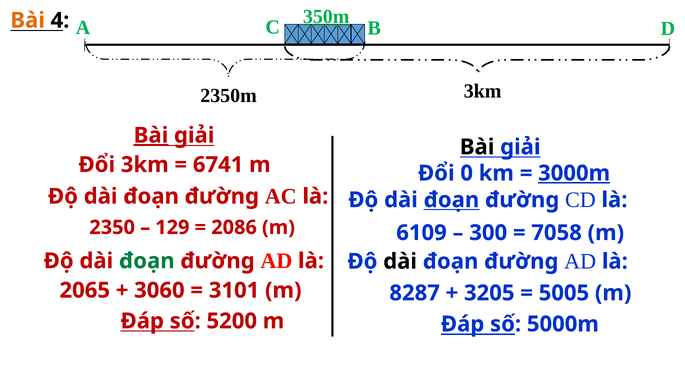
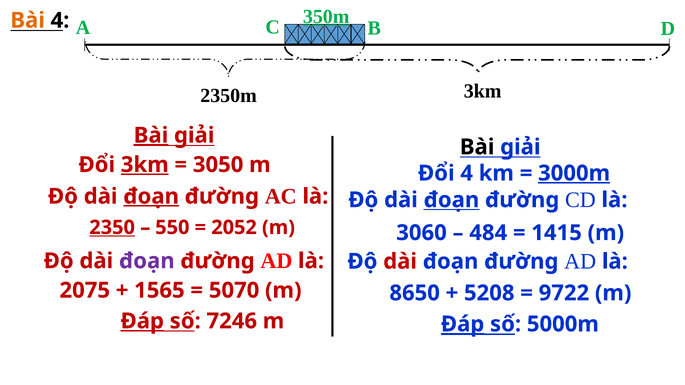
3km underline: none -> present (145, 165)
6741: 6741 -> 3050 (218, 165)
Đổi 0: 0 -> 4 (467, 173)
đoạn underline: none -> present (151, 197)
2350 underline: none -> present (112, 228)
129: 129 -> 550 (172, 228)
2086: 2086 -> 2052 (234, 228)
6109: 6109 -> 3060 (422, 233)
300: 300 -> 484 (488, 233)
7058: 7058 -> 1415 (557, 233)
đoạn colour: green -> purple (147, 261)
dài colour: black -> red (400, 262)
2065: 2065 -> 2075 (85, 291)
3060: 3060 -> 1565 (159, 291)
3101: 3101 -> 5070 (234, 291)
8287: 8287 -> 8650 (415, 293)
3205: 3205 -> 5208 (489, 293)
5005: 5005 -> 9722 (564, 293)
Đáp underline: none -> present (142, 321)
5200: 5200 -> 7246 (232, 321)
Đáp underline: none -> present (463, 324)
